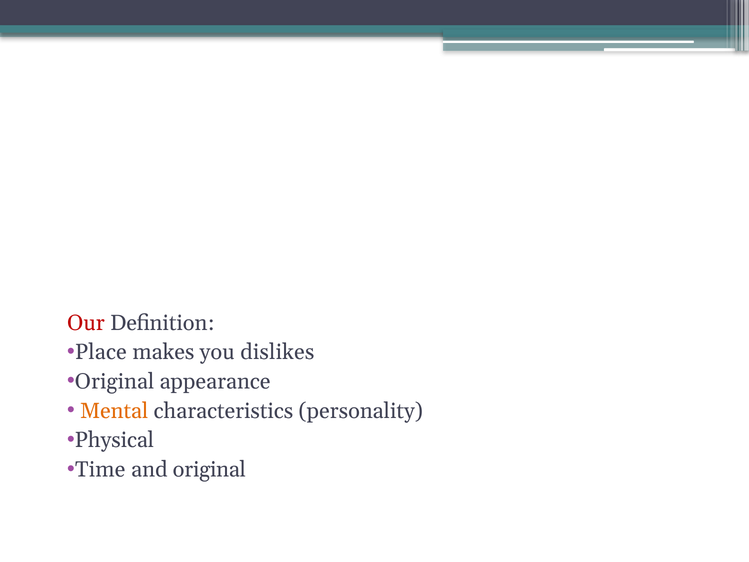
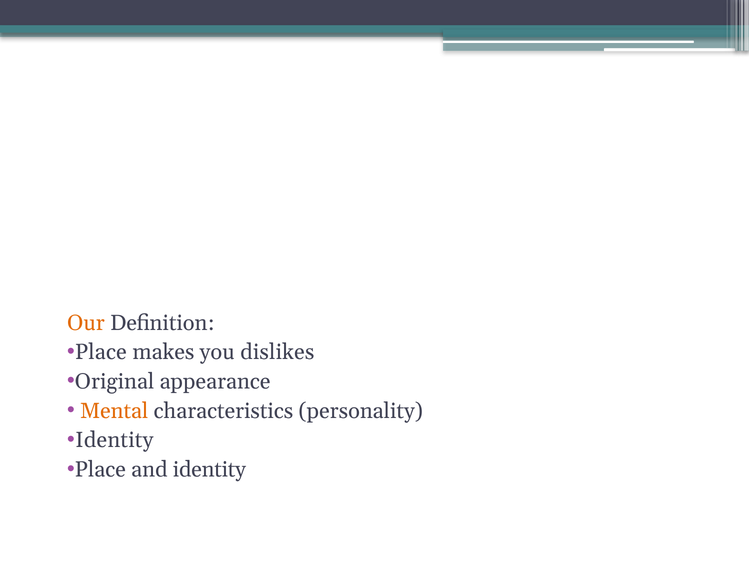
Our colour: red -> orange (86, 323)
Physical: Physical -> Identity (114, 440)
Time: Time -> Place (100, 469)
and original: original -> identity (209, 469)
